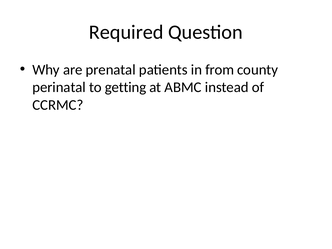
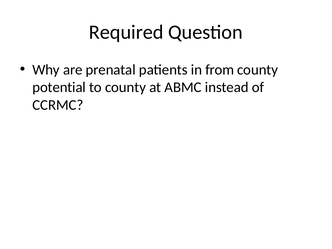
perinatal: perinatal -> potential (59, 87)
to getting: getting -> county (125, 87)
